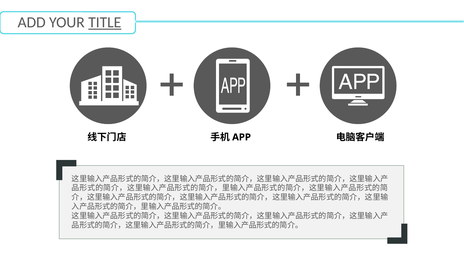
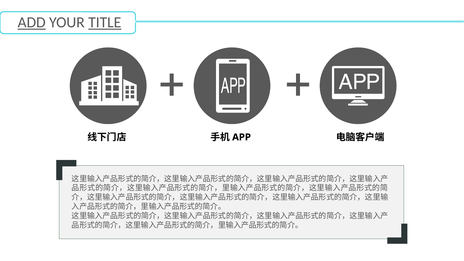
ADD underline: none -> present (32, 23)
